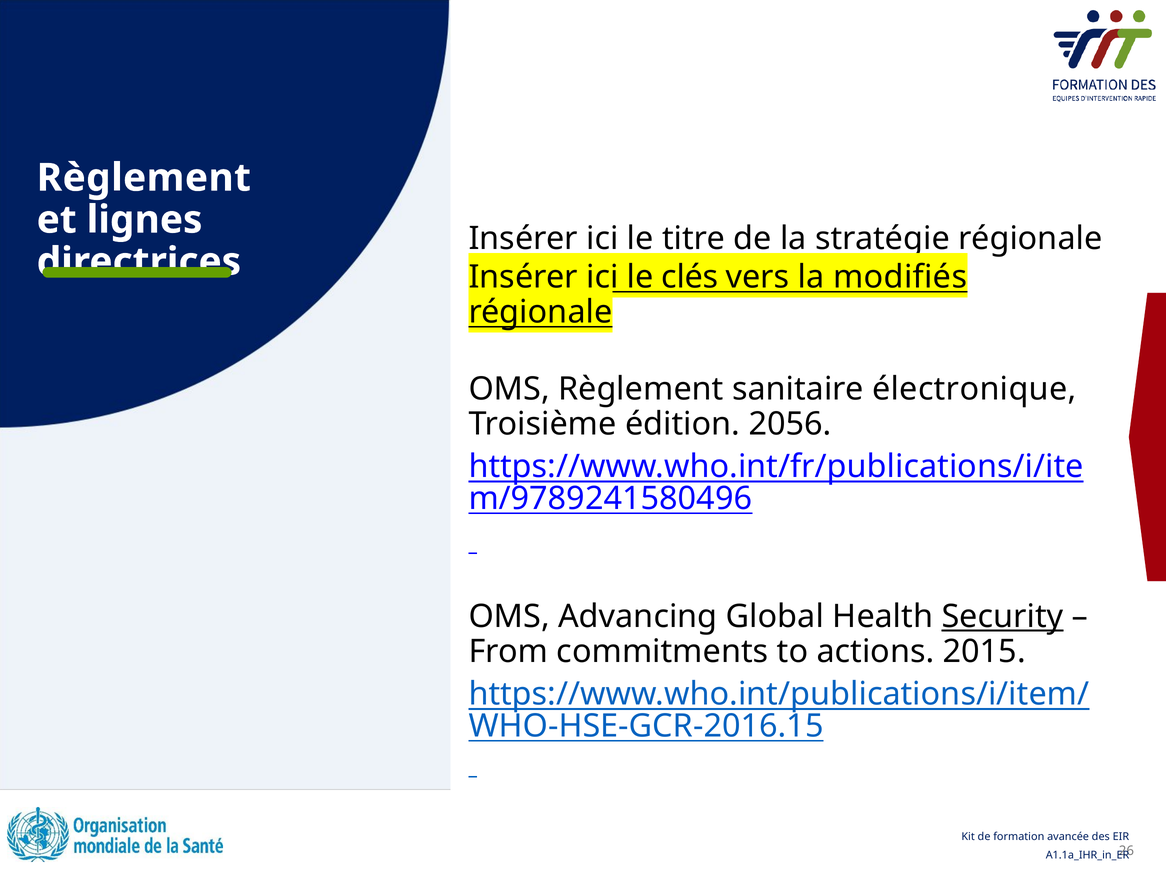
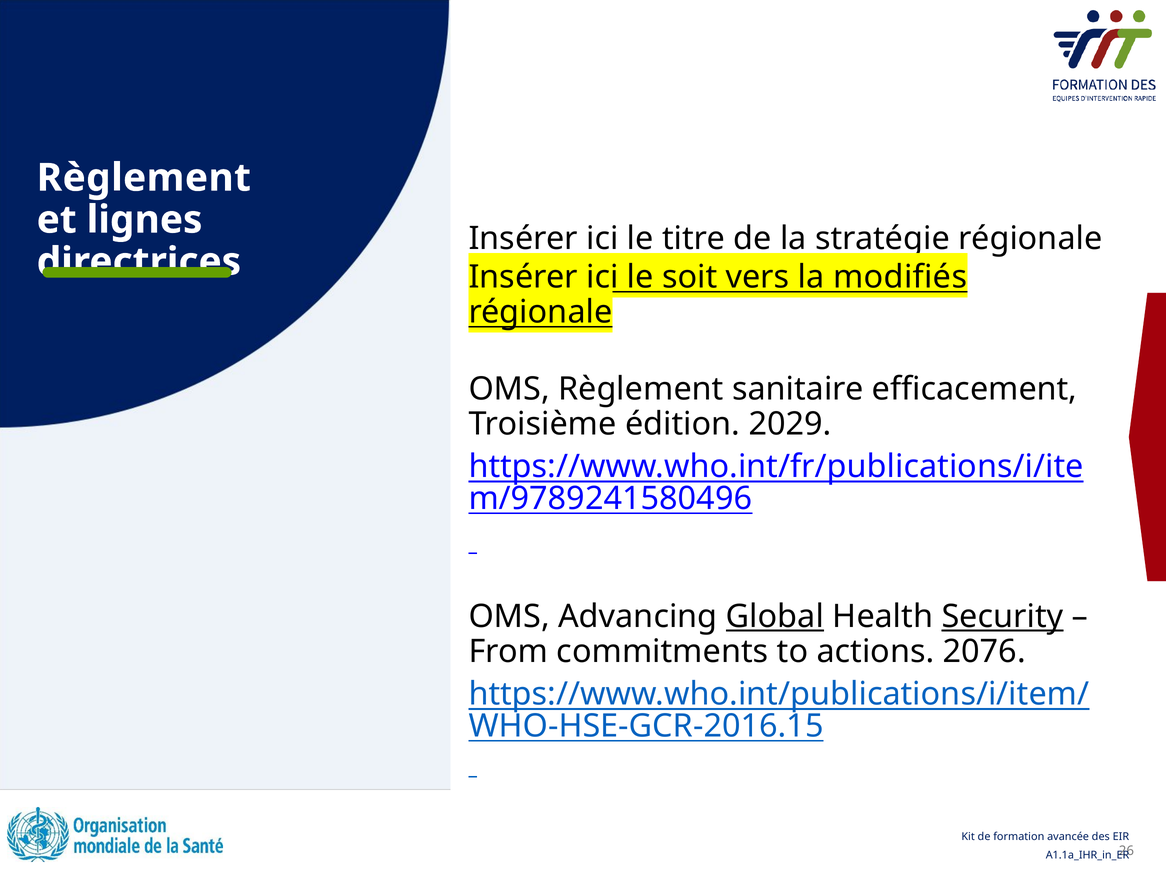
clés: clés -> soit (690, 277)
électronique: électronique -> efficacement (975, 389)
2056: 2056 -> 2029 (790, 424)
Global underline: none -> present (775, 617)
2015: 2015 -> 2076 (984, 652)
